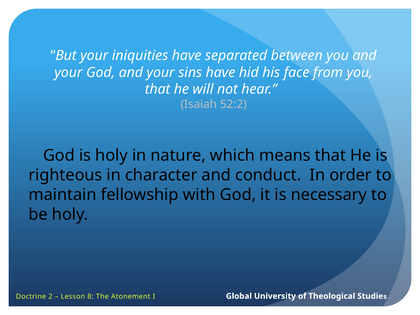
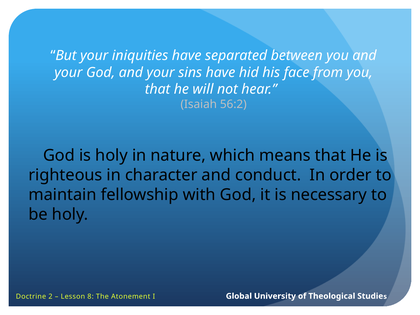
52:2: 52:2 -> 56:2 (233, 104)
